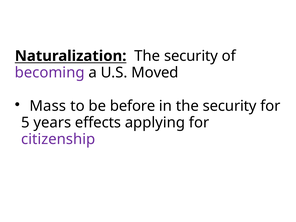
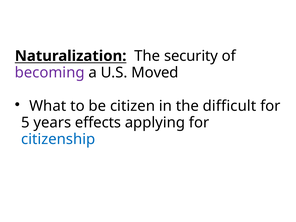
Mass: Mass -> What (48, 106)
before: before -> citizen (133, 106)
in the security: security -> difficult (229, 106)
citizenship colour: purple -> blue (58, 139)
